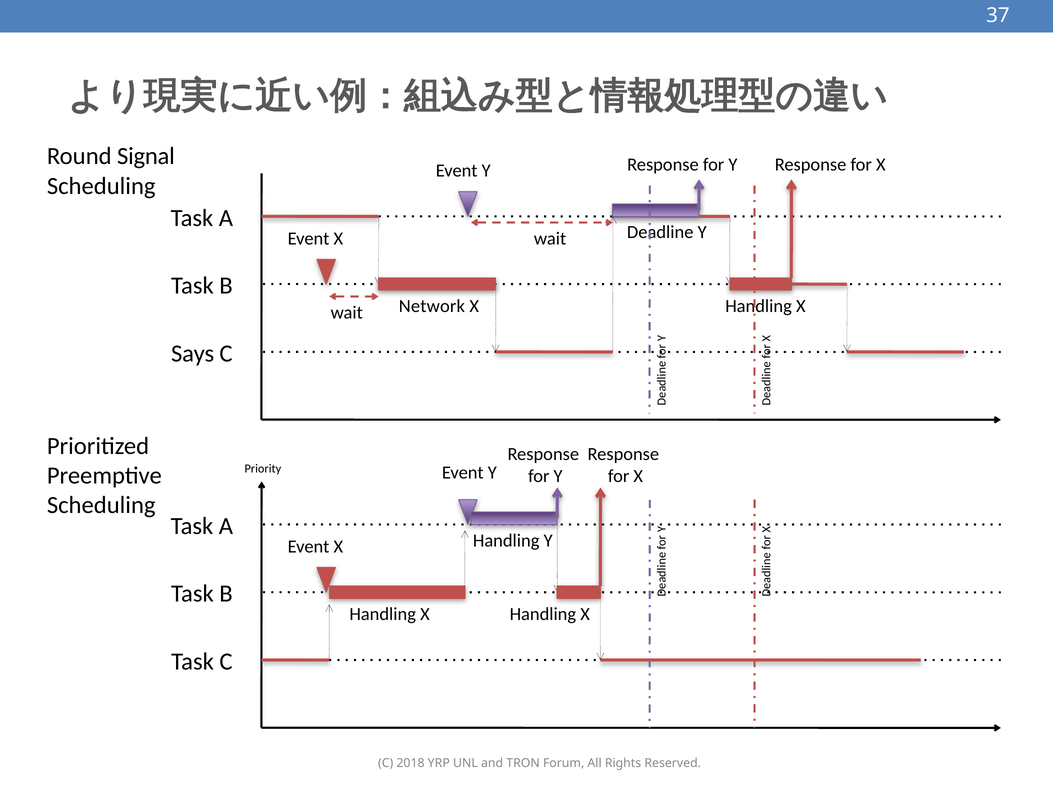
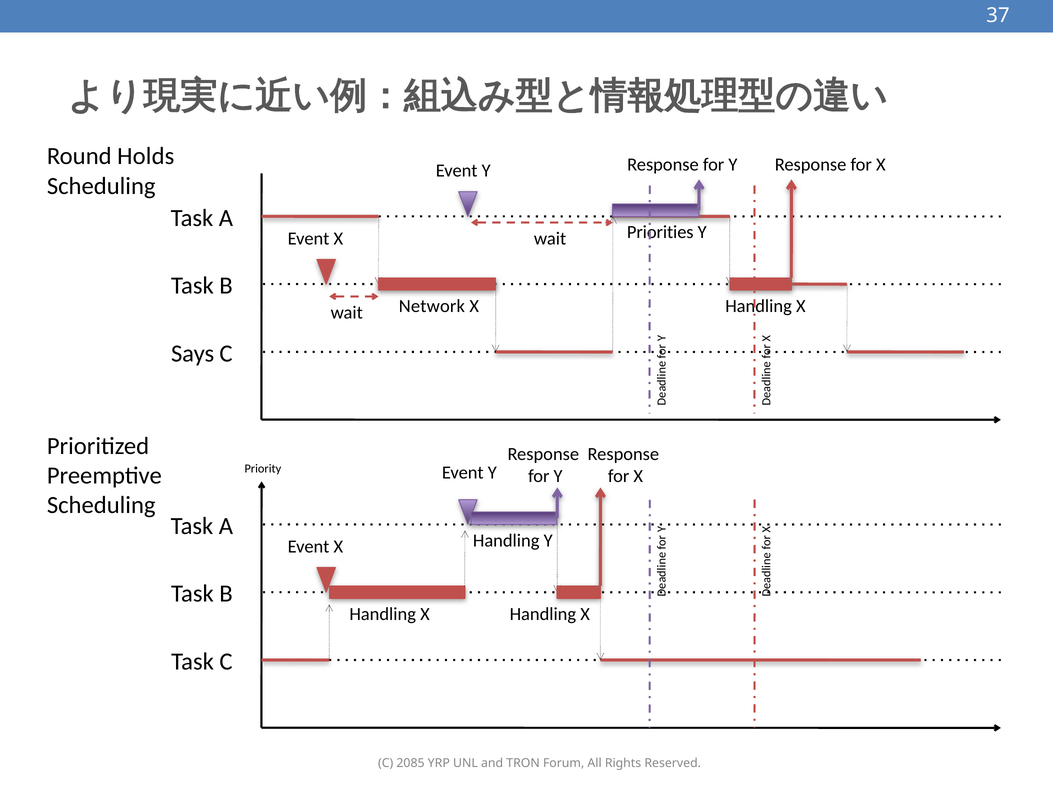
Signal: Signal -> Holds (146, 156)
Deadline: Deadline -> Priorities (660, 232)
2018: 2018 -> 2085 (411, 763)
